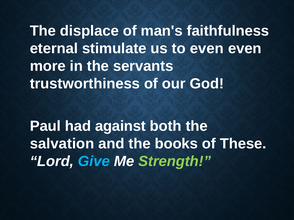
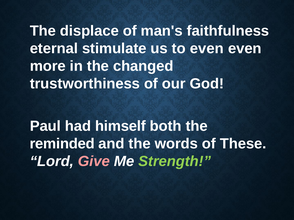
servants: servants -> changed (143, 66)
against: against -> himself (120, 126)
salvation: salvation -> reminded (62, 144)
books: books -> words (176, 144)
Give colour: light blue -> pink (94, 162)
